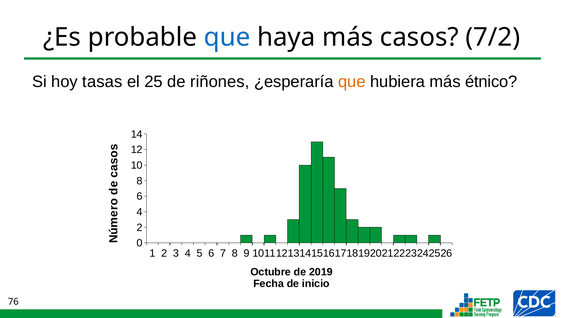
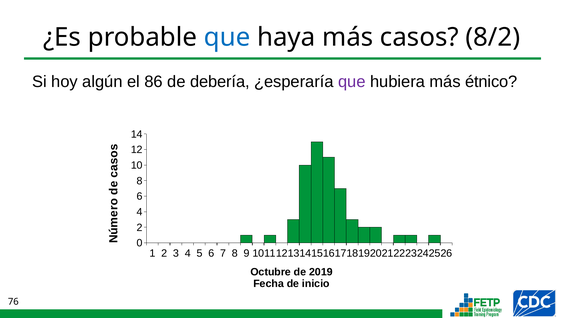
7/2: 7/2 -> 8/2 (493, 37)
tasas: tasas -> algún (102, 82)
25: 25 -> 86 (154, 82)
riñones: riñones -> debería (220, 82)
que colour: orange -> purple (352, 82)
